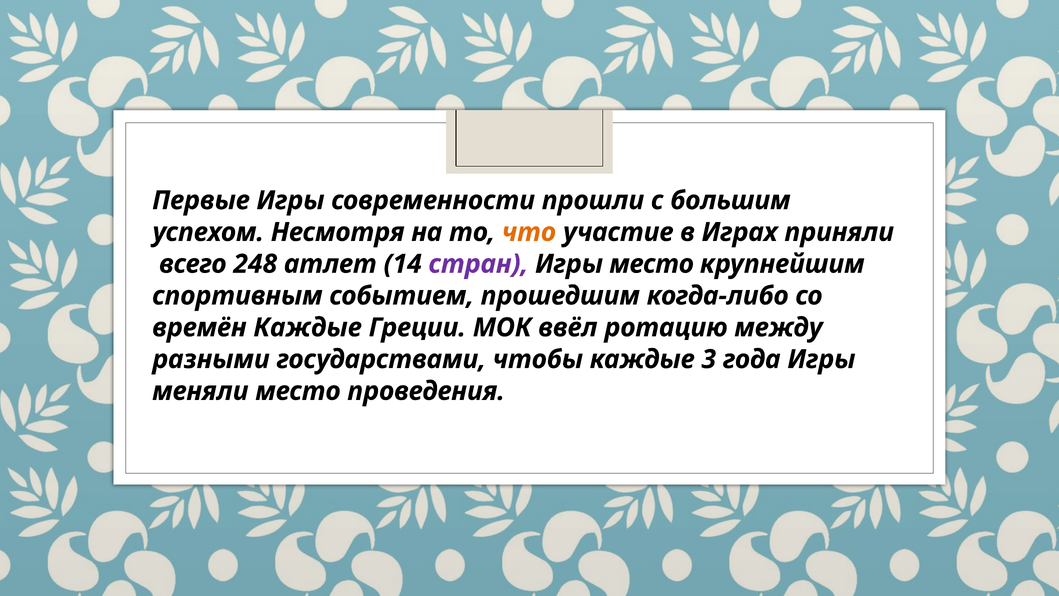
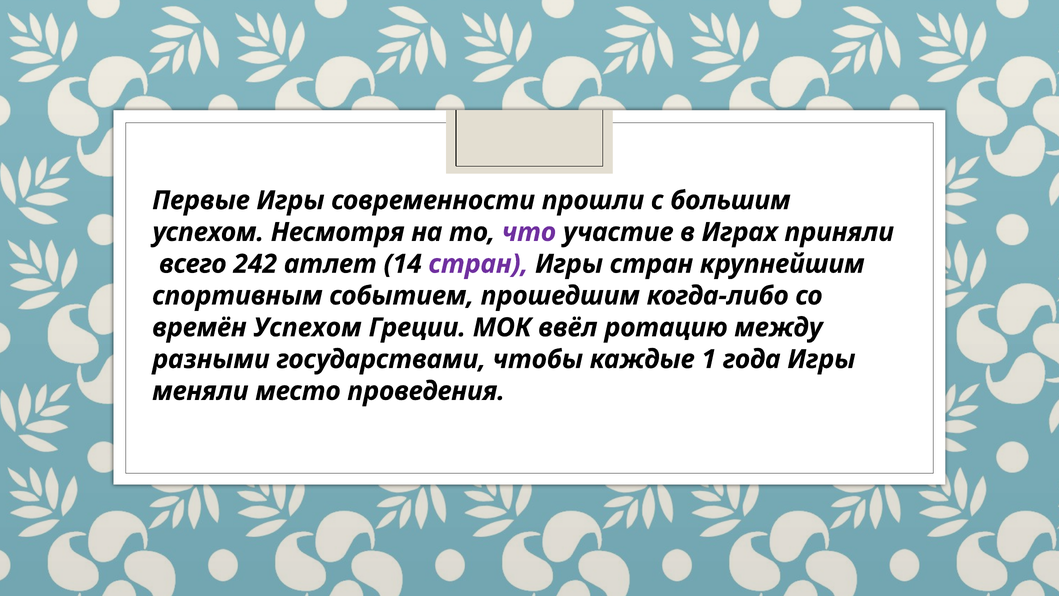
что colour: orange -> purple (529, 232)
248: 248 -> 242 (255, 264)
Игры место: место -> стран (651, 264)
времён Каждые: Каждые -> Успехом (308, 327)
3: 3 -> 1 (709, 359)
